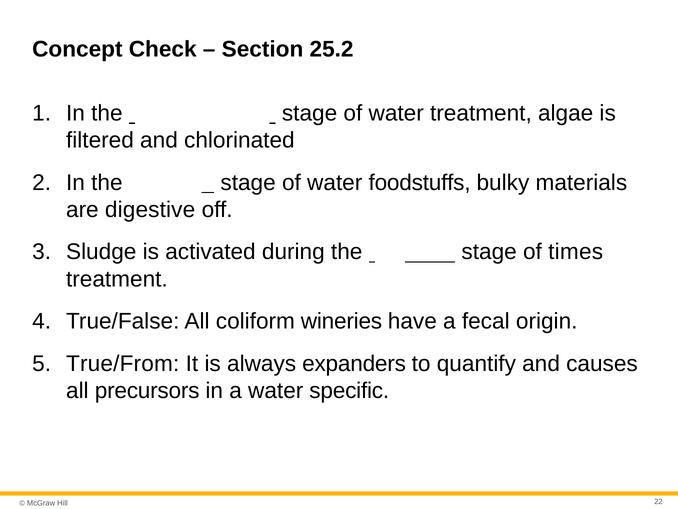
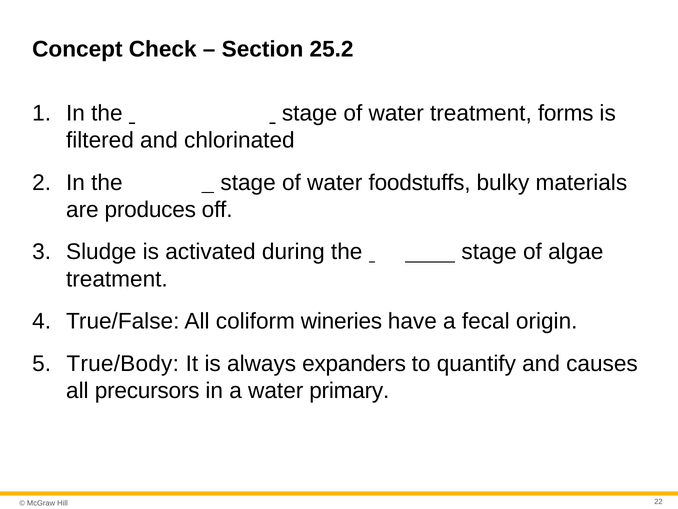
algae: algae -> forms (566, 113)
digestive: digestive -> produces (150, 210)
times: times -> algae (576, 252)
True/From: True/From -> True/Body (123, 363)
specific: specific -> primary (349, 390)
